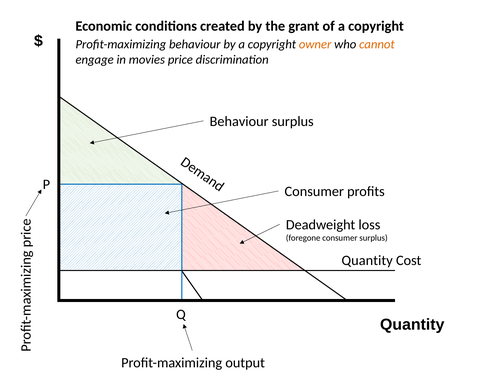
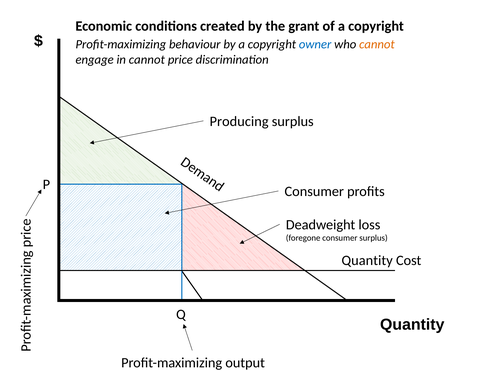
owner colour: orange -> blue (315, 44)
in movies: movies -> cannot (147, 60)
Behaviour: Behaviour -> Producing (239, 121)
